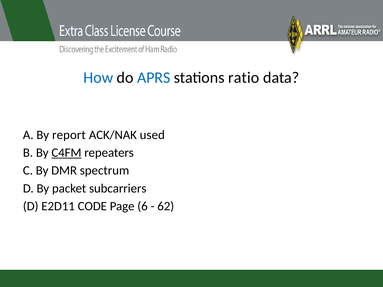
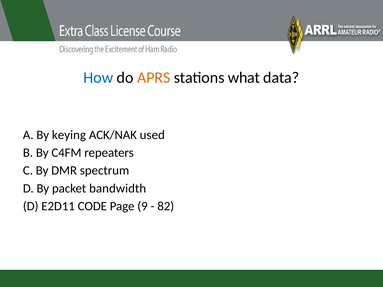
APRS colour: blue -> orange (154, 78)
ratio: ratio -> what (244, 78)
report: report -> keying (69, 135)
C4FM underline: present -> none (66, 153)
subcarriers: subcarriers -> bandwidth (118, 189)
6: 6 -> 9 (142, 206)
62: 62 -> 82 (166, 206)
